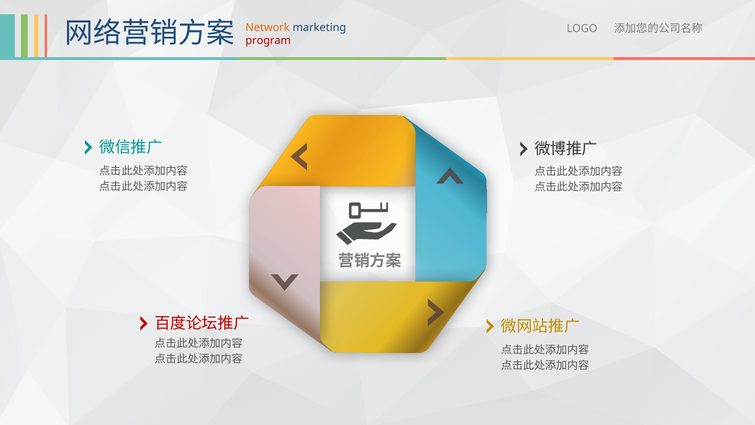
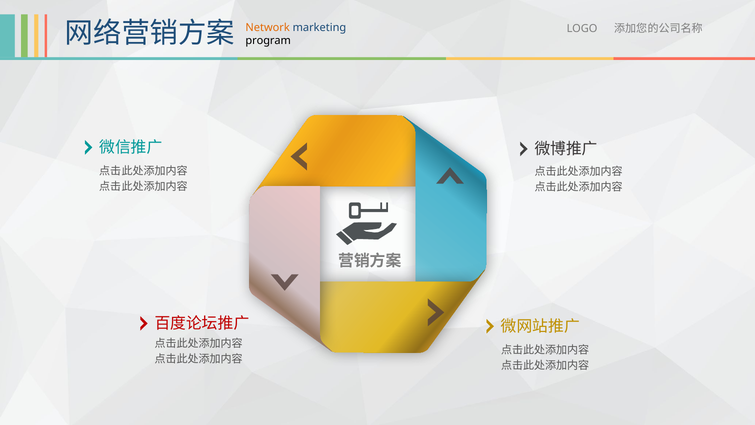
program colour: red -> black (268, 41)
